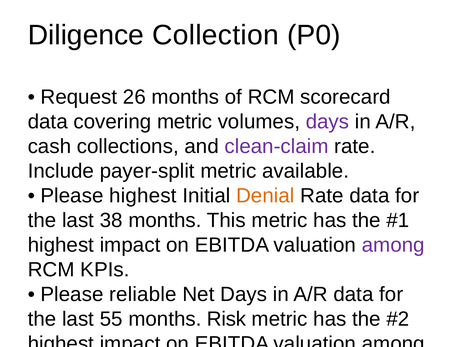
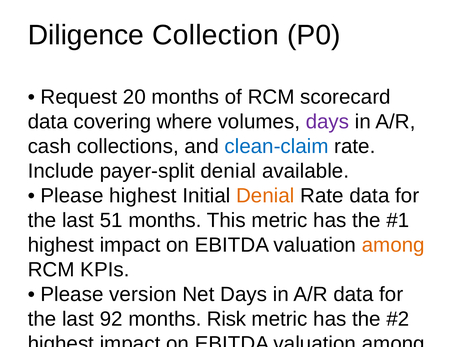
26: 26 -> 20 (134, 97)
covering metric: metric -> where (185, 122)
clean-claim colour: purple -> blue (277, 146)
payer-split metric: metric -> denial (228, 171)
38: 38 -> 51 (111, 221)
among colour: purple -> orange (393, 245)
reliable: reliable -> version (143, 295)
55: 55 -> 92 (111, 319)
